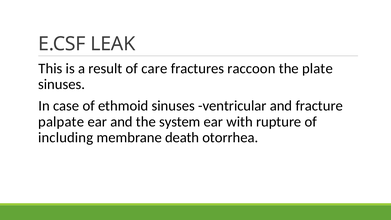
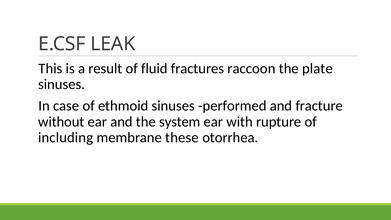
care: care -> fluid (154, 68)
ventricular: ventricular -> performed (232, 106)
palpate: palpate -> without (61, 122)
death: death -> these (182, 138)
